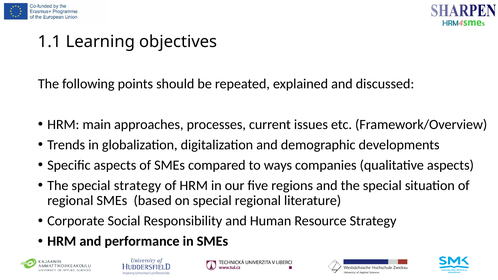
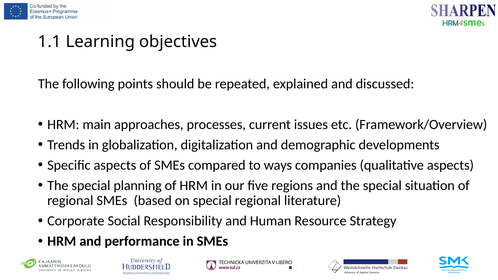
special strategy: strategy -> planning (138, 186)
